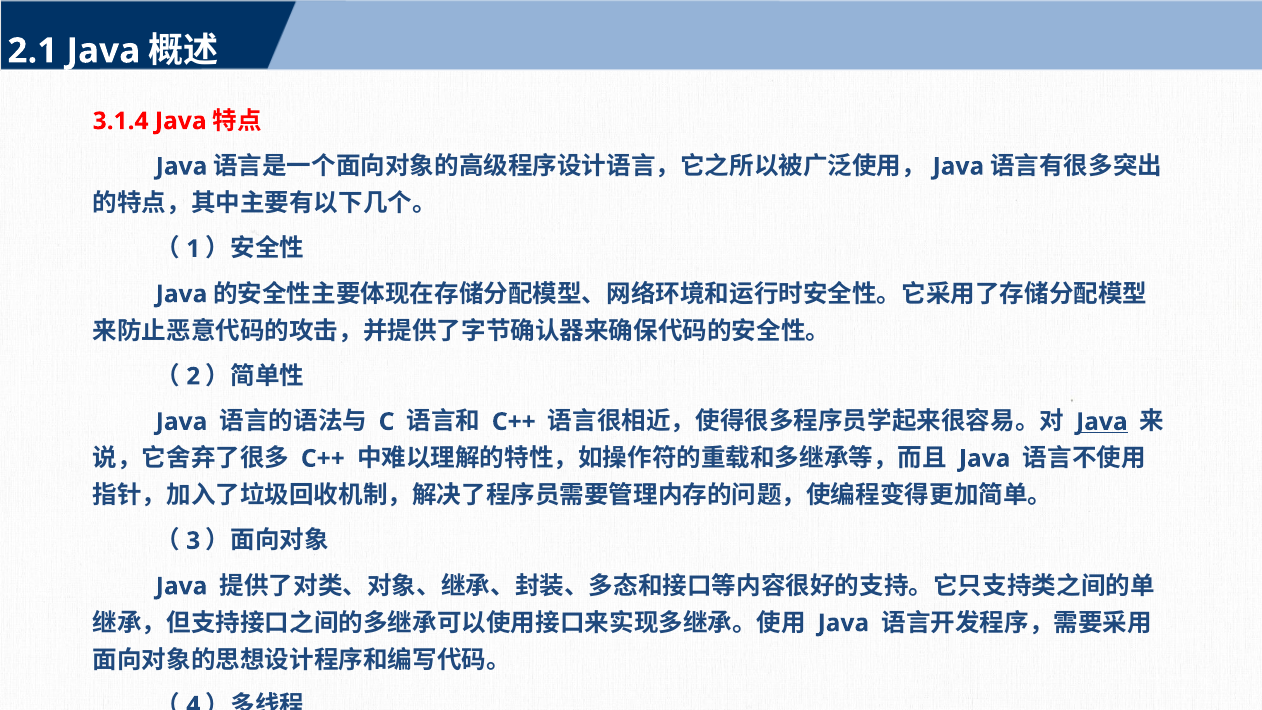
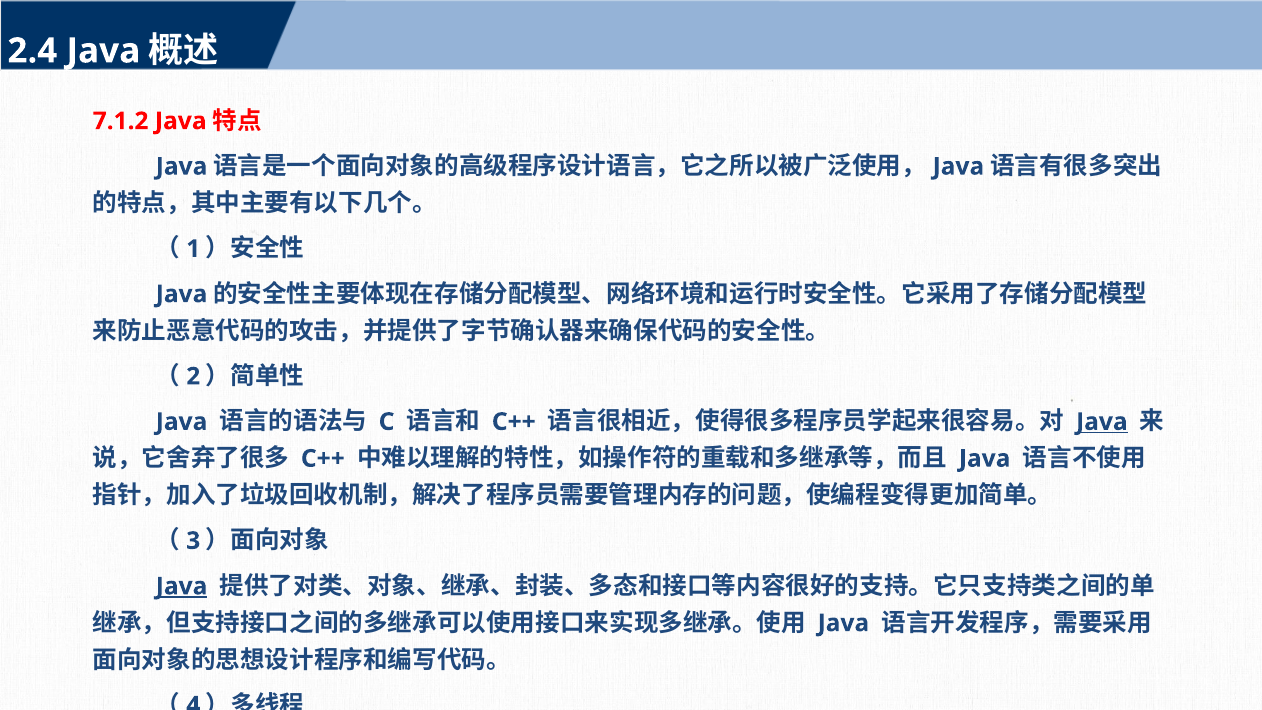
2.1: 2.1 -> 2.4 (32, 51)
3.1.4: 3.1.4 -> 7.1.2 (121, 121)
Java underline: none -> present (182, 586)
